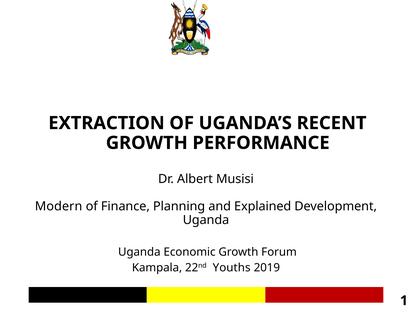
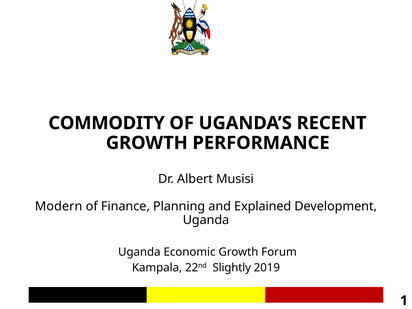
EXTRACTION: EXTRACTION -> COMMODITY (107, 123)
Youths: Youths -> Slightly (232, 268)
